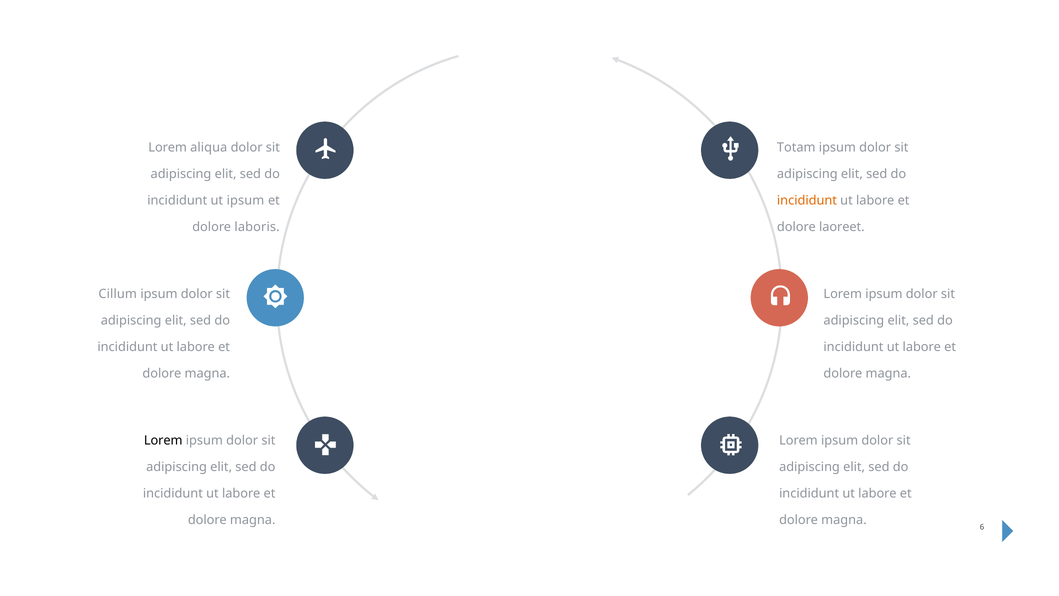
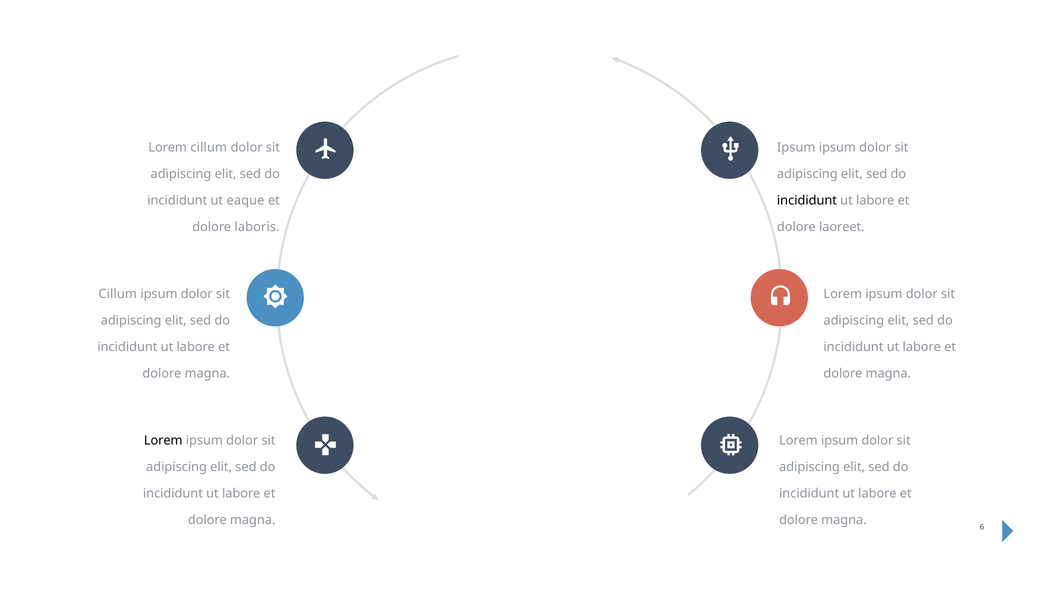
Lorem aliqua: aliqua -> cillum (209, 148)
Totam: Totam -> Ipsum (796, 148)
ut ipsum: ipsum -> eaque (245, 200)
incididunt colour: orange -> black (807, 200)
